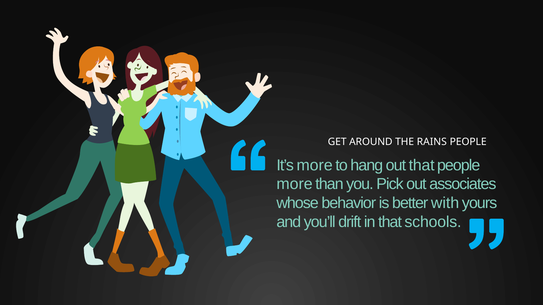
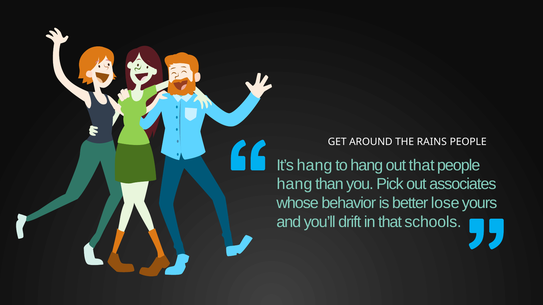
It’s more: more -> hang (315, 165)
more: more -> hang (294, 184)
with: with -> lose (445, 203)
